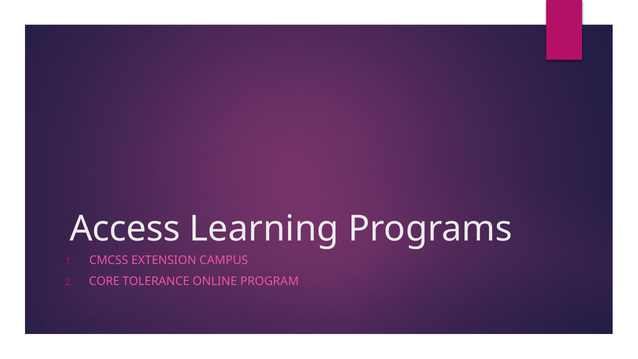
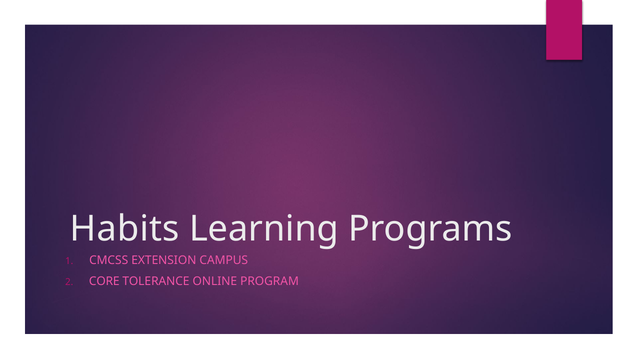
Access: Access -> Habits (125, 229)
